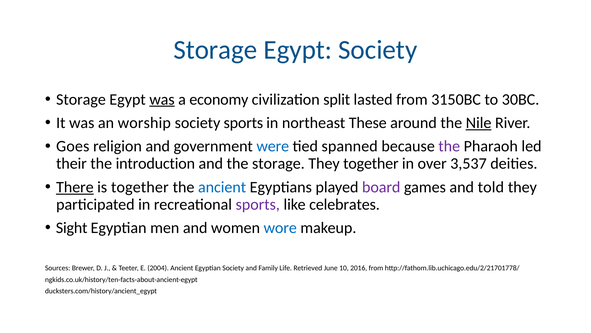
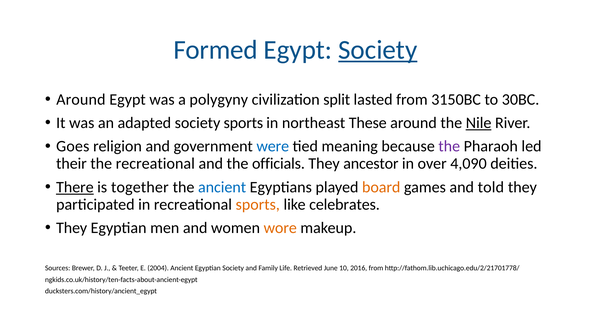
Storage: Storage -> Formed (215, 50)
Society underline: none -> present (378, 50)
Storage: Storage -> Around (81, 99)
was underline: present -> none (162, 99)
economy: economy -> polygyny (219, 99)
worship: worship -> adapted (144, 123)
spanned: spanned -> meaning (350, 146)
the introduction: introduction -> recreational (155, 163)
the storage: storage -> officials (278, 163)
They together: together -> ancestor (371, 163)
3,537: 3,537 -> 4,090 (468, 163)
board colour: purple -> orange (381, 187)
sports colour: purple -> orange (258, 204)
Sight: Sight -> They (72, 228)
wore colour: blue -> orange (280, 228)
